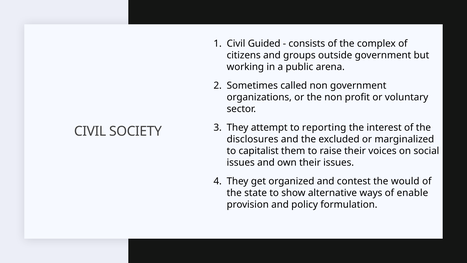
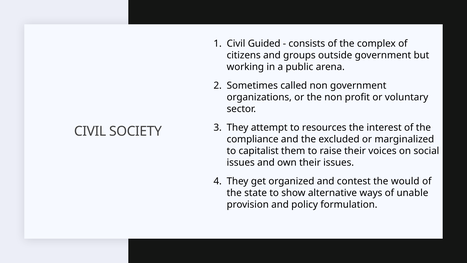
reporting: reporting -> resources (324, 127)
disclosures: disclosures -> compliance (253, 139)
enable: enable -> unable (412, 193)
